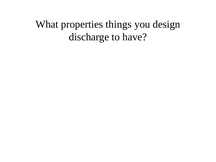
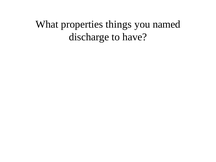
design: design -> named (167, 24)
